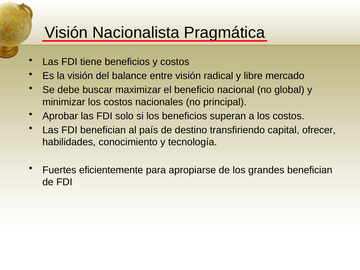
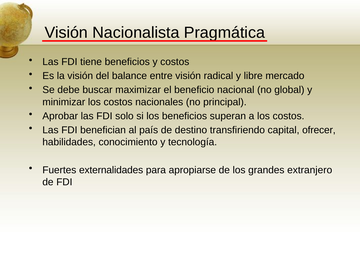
eficientemente: eficientemente -> externalidades (111, 170)
grandes benefician: benefician -> extranjero (310, 170)
